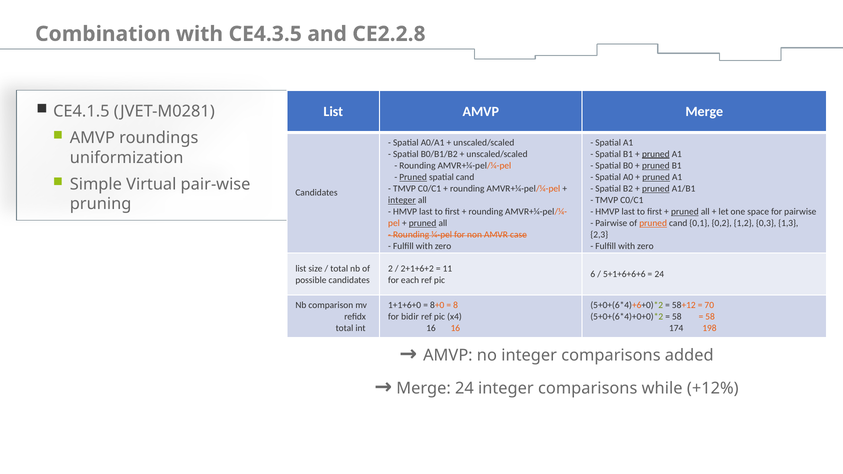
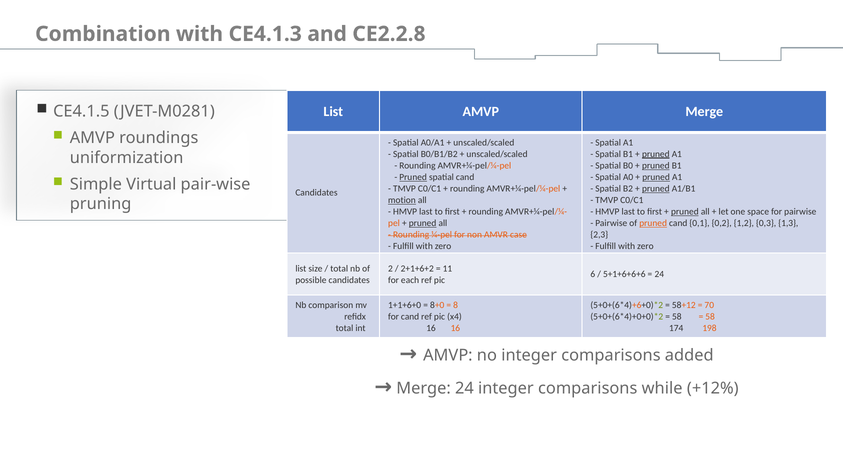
CE4.3.5: CE4.3.5 -> CE4.1.3 (265, 34)
integer: integer -> motion (402, 200)
for bidir: bidir -> cand (410, 317)
